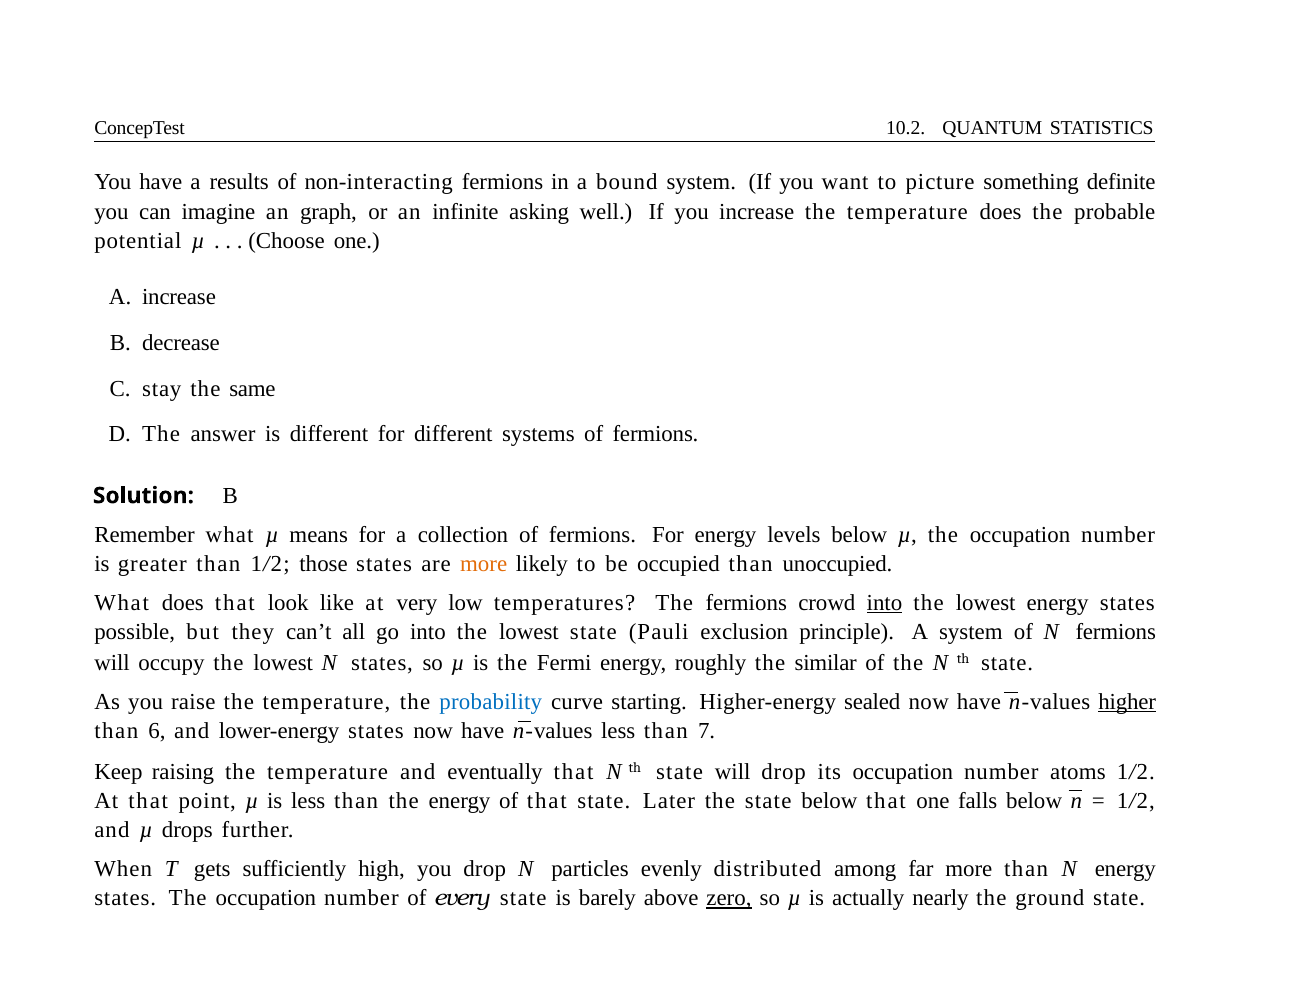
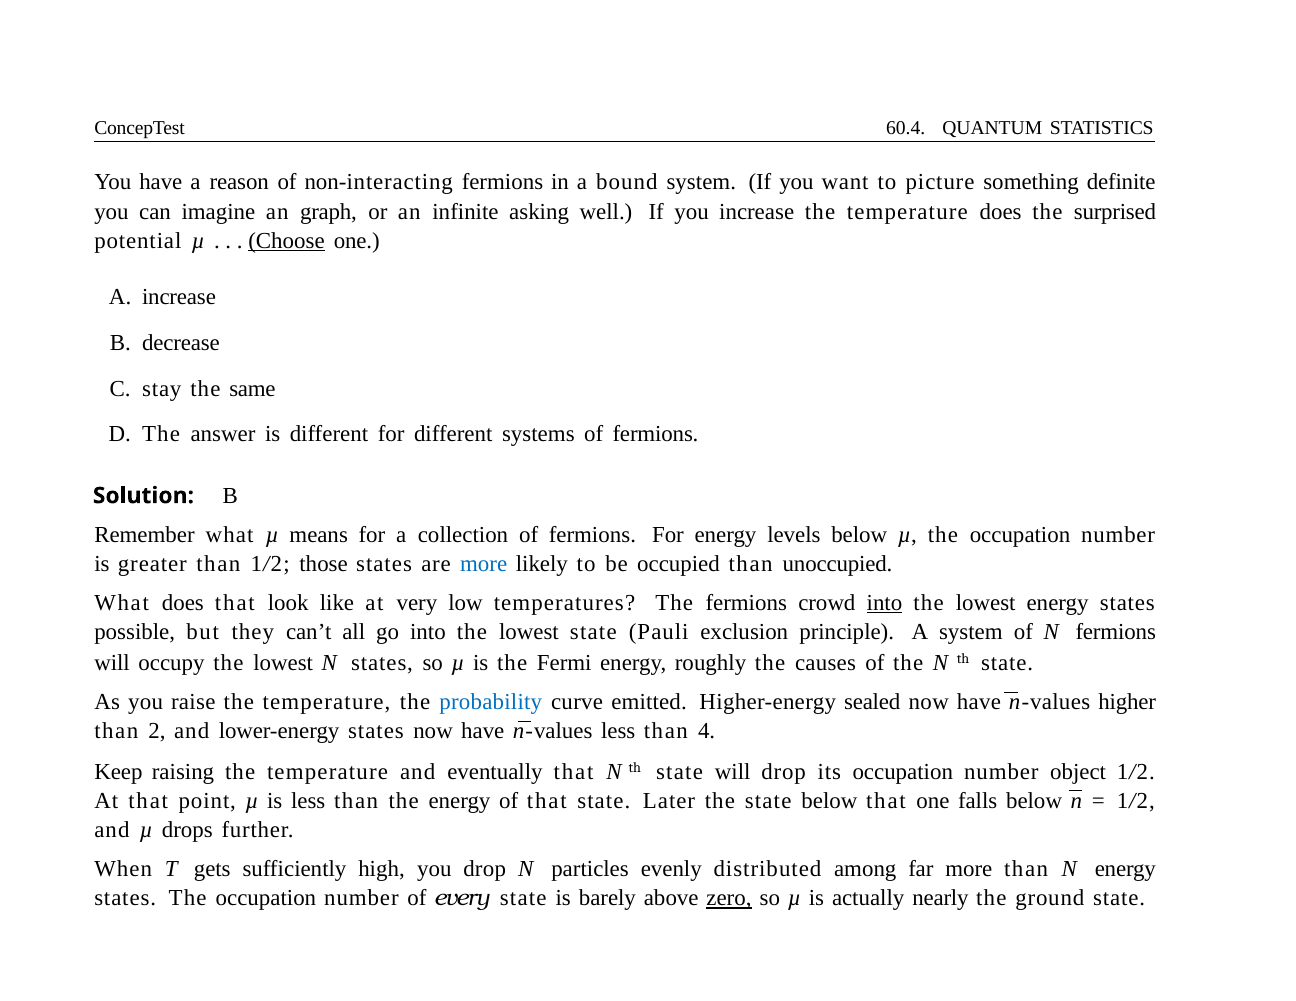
10.2: 10.2 -> 60.4 (906, 128)
results: results -> reason (239, 182)
probable: probable -> surprised (1115, 212)
Choose underline: none -> present (286, 241)
more colour: orange -> blue (484, 564)
similar: similar -> causes (826, 663)
starting: starting -> emitted (649, 702)
higher underline: present -> none (1127, 702)
6: 6 -> 2 (157, 731)
7: 7 -> 4 (707, 731)
atoms: atoms -> object (1078, 772)
